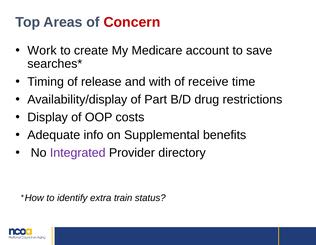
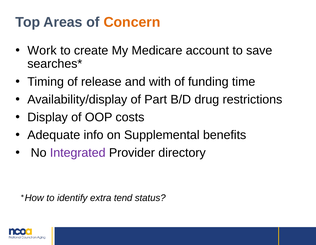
Concern colour: red -> orange (132, 22)
receive: receive -> funding (208, 81)
train: train -> tend (123, 197)
